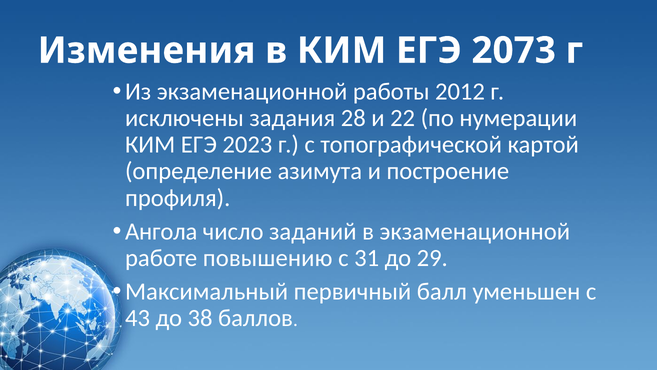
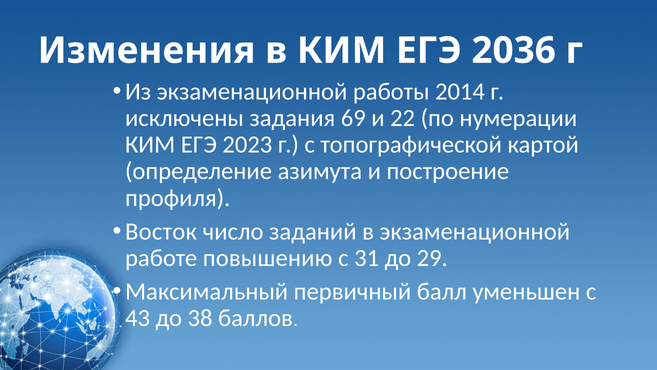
2073: 2073 -> 2036 (514, 51)
2012: 2012 -> 2014 (460, 91)
28: 28 -> 69 (353, 118)
Ангола: Ангола -> Восток (161, 231)
